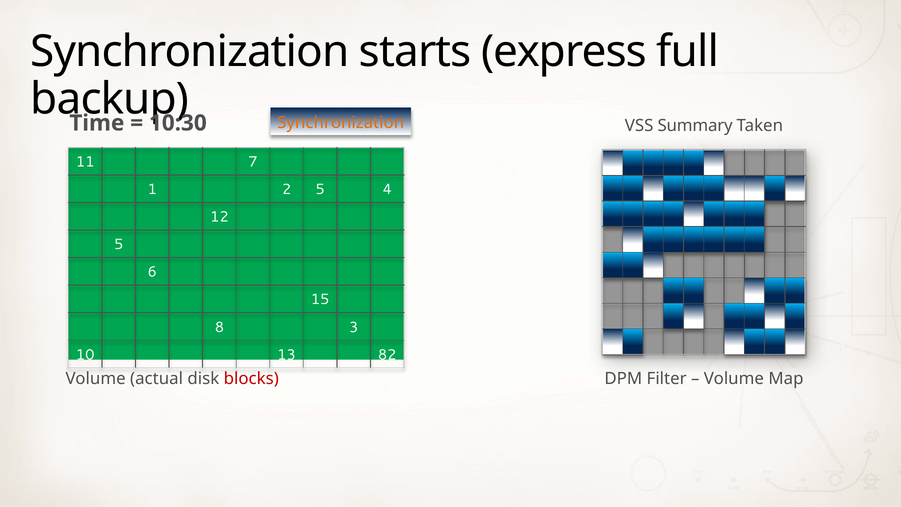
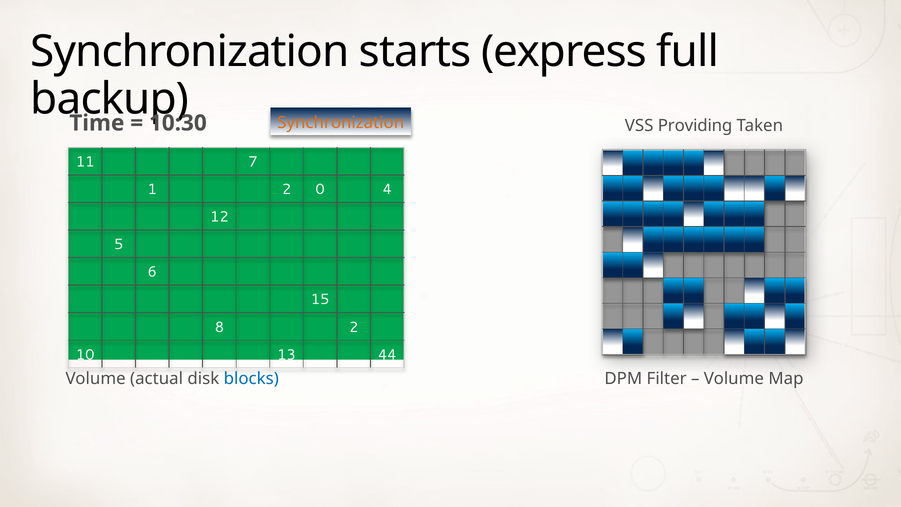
Summary: Summary -> Providing (695, 126)
2 5: 5 -> 0 (320, 189)
8 3: 3 -> 2 (354, 327)
82: 82 -> 44 (387, 354)
blocks colour: red -> blue (251, 379)
